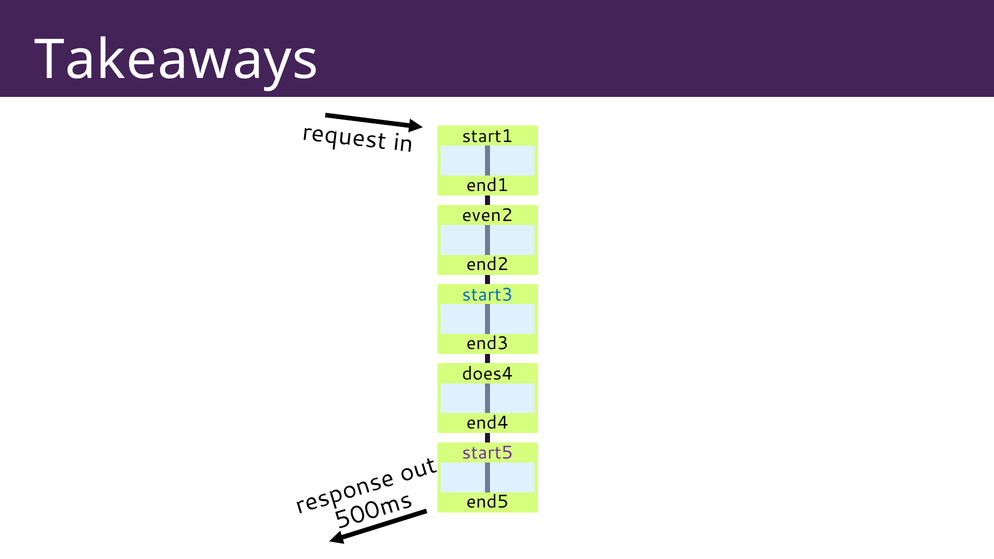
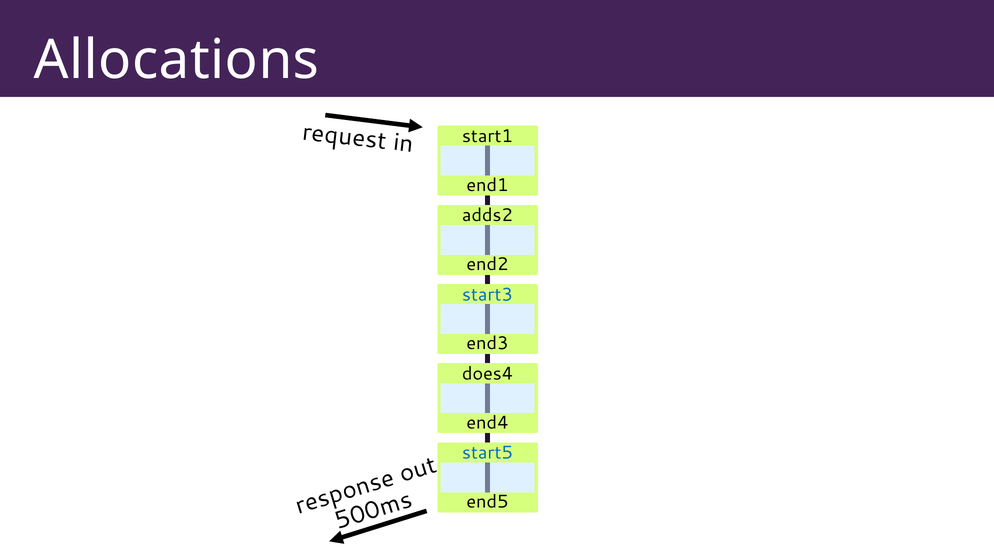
Takeaways: Takeaways -> Allocations (176, 60)
even2: even2 -> adds2 (488, 215)
start5 colour: purple -> blue (487, 453)
